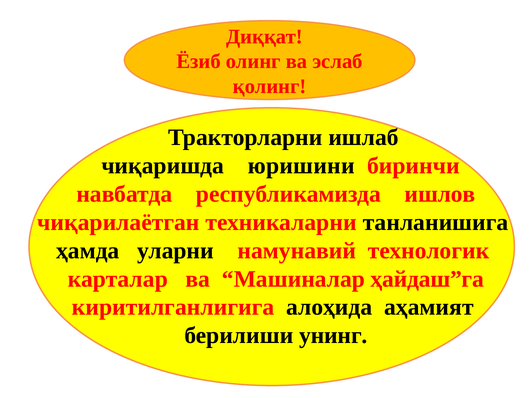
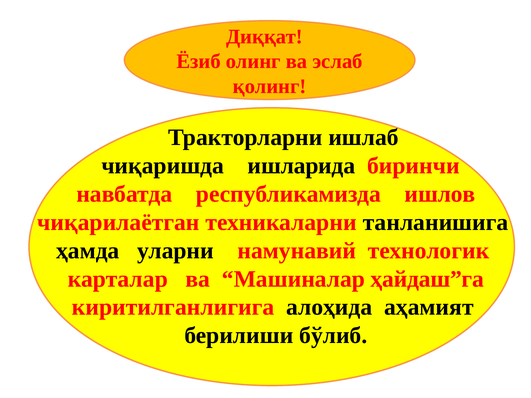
юришини: юришини -> ишларида (301, 166)
унинг: унинг -> бўлиб (333, 336)
